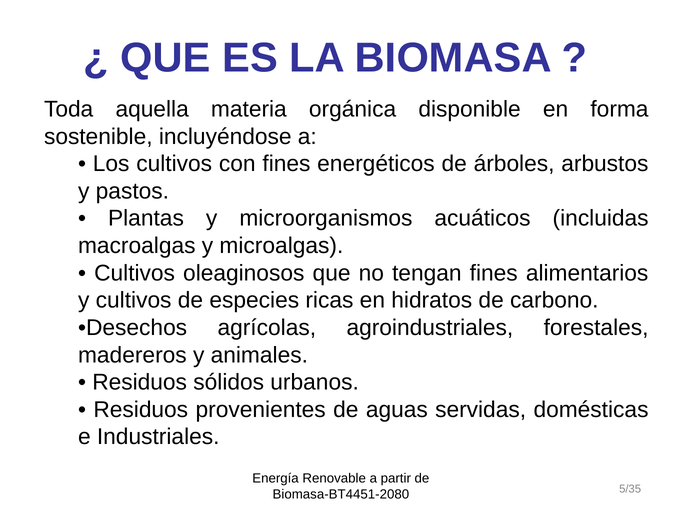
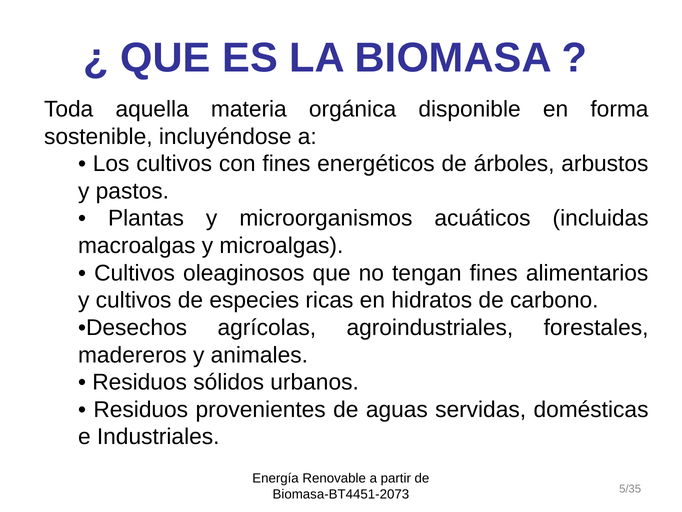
Biomasa-BT4451-2080: Biomasa-BT4451-2080 -> Biomasa-BT4451-2073 (341, 494)
